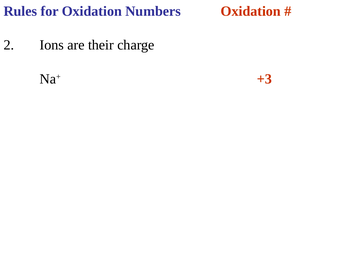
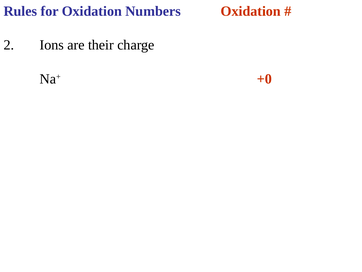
+3: +3 -> +0 (264, 79)
